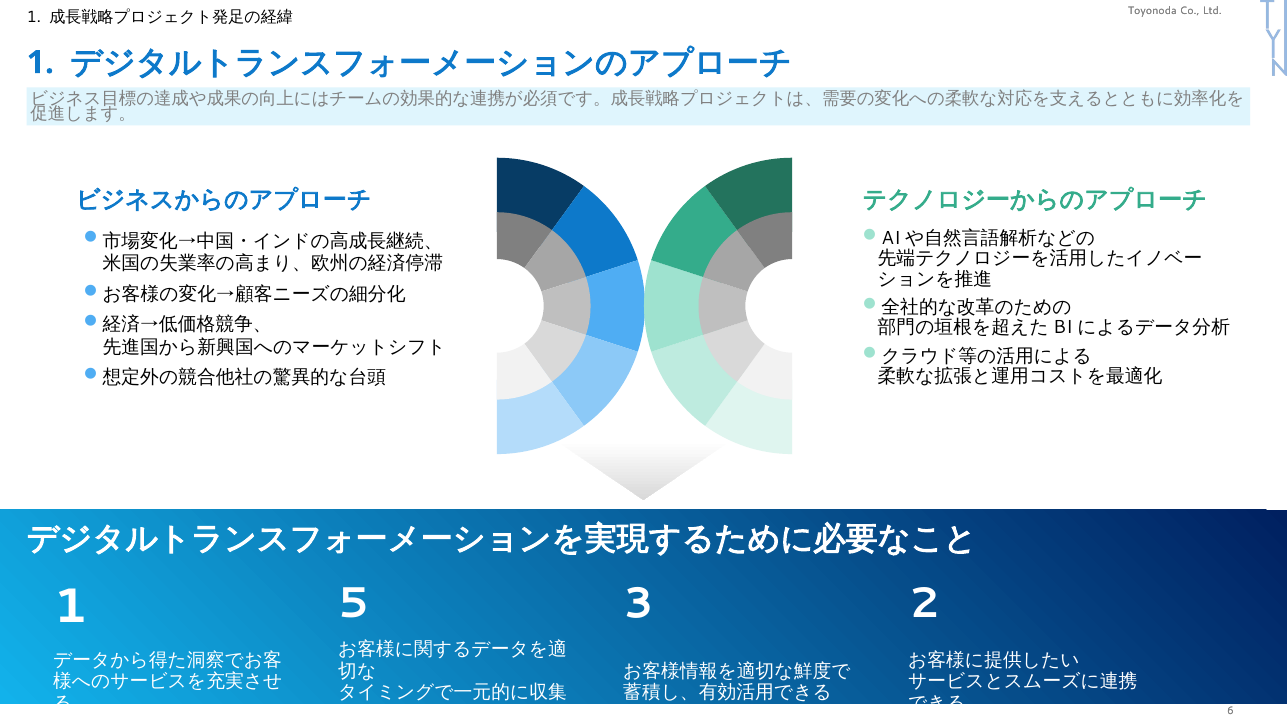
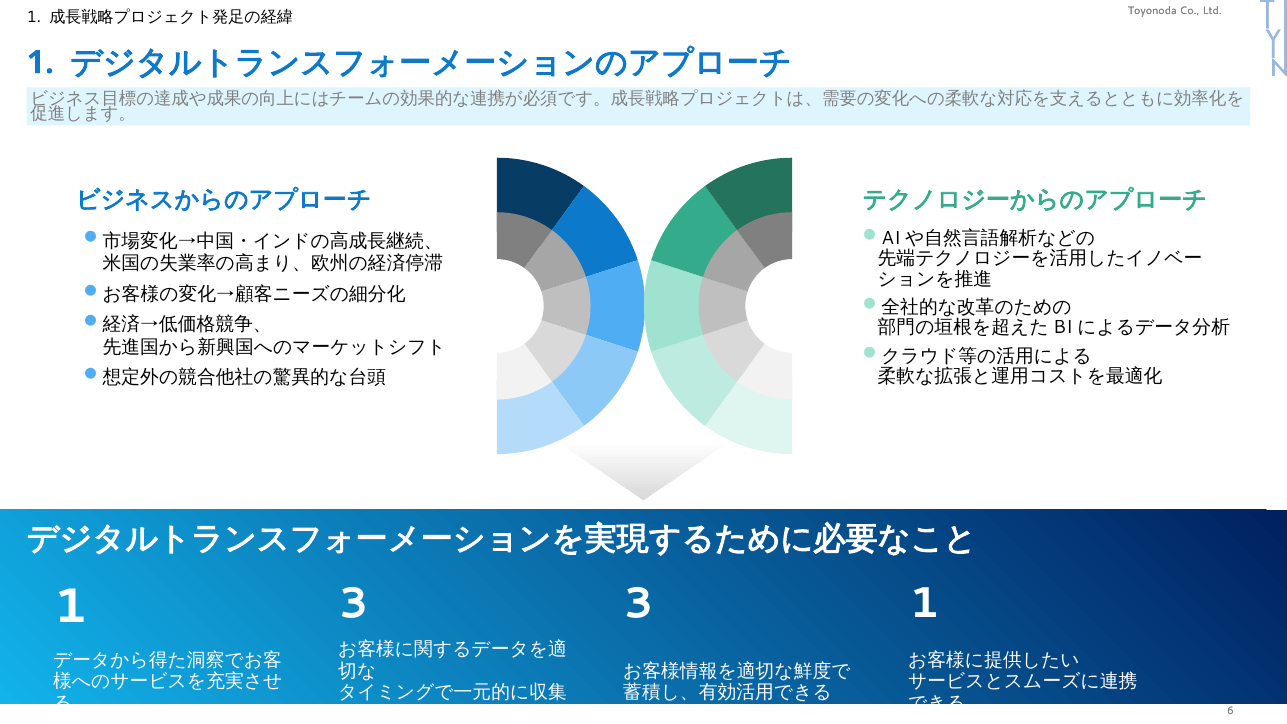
1 5: 5 -> 3 (354, 603)
3 2: 2 -> 1 (924, 603)
